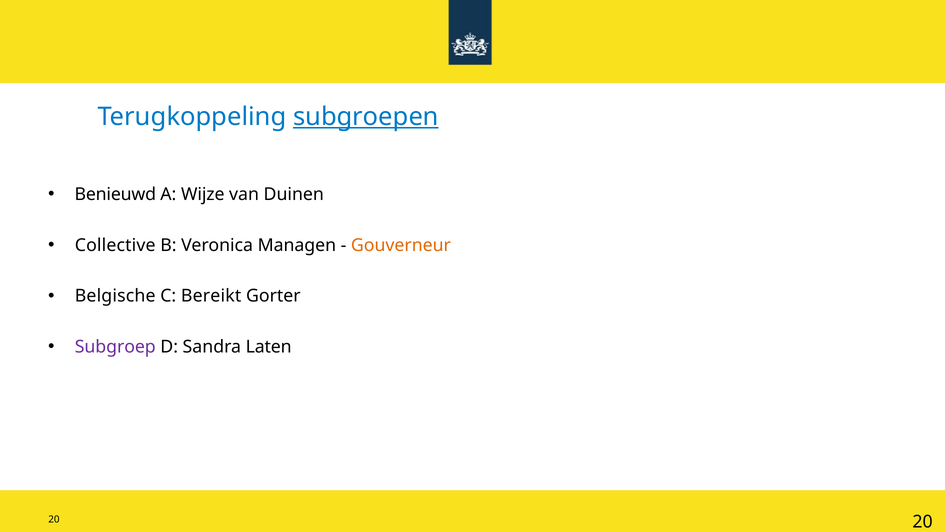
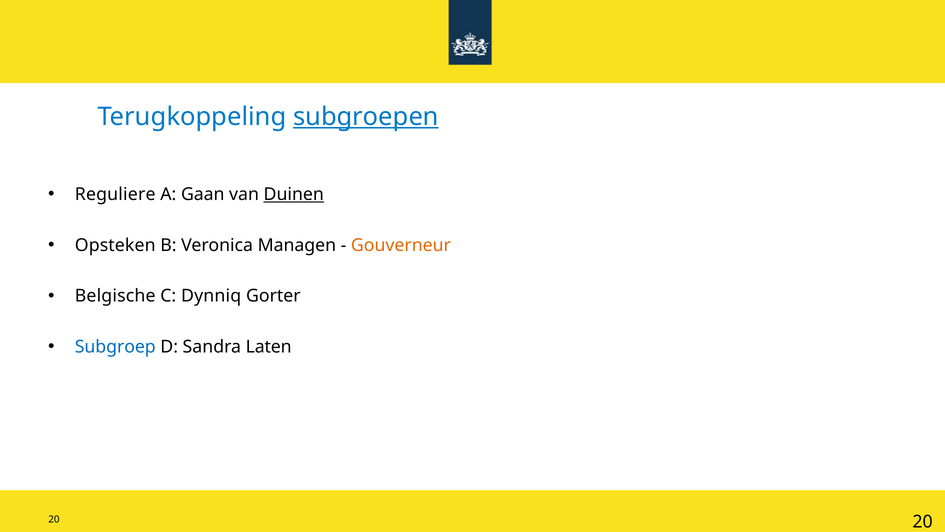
Benieuwd: Benieuwd -> Reguliere (115, 194)
Wijze: Wijze -> Gaan (203, 194)
Duinen underline: none -> present (294, 194)
Collective: Collective -> Opsteken (115, 245)
Bereikt: Bereikt -> Dynniq (211, 296)
Subgroep colour: purple -> blue (115, 347)
